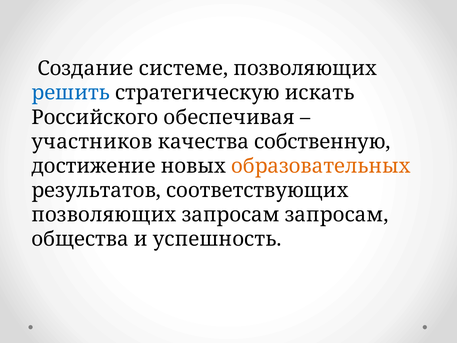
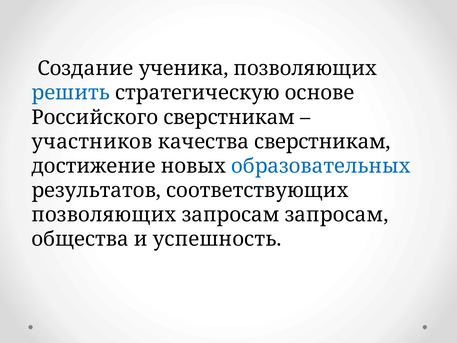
системе: системе -> ученика (184, 68)
искать: искать -> основе (320, 93)
Российского обеспечивая: обеспечивая -> сверстникам (229, 117)
качества собственную: собственную -> сверстникам (322, 142)
образовательных colour: orange -> blue (321, 166)
